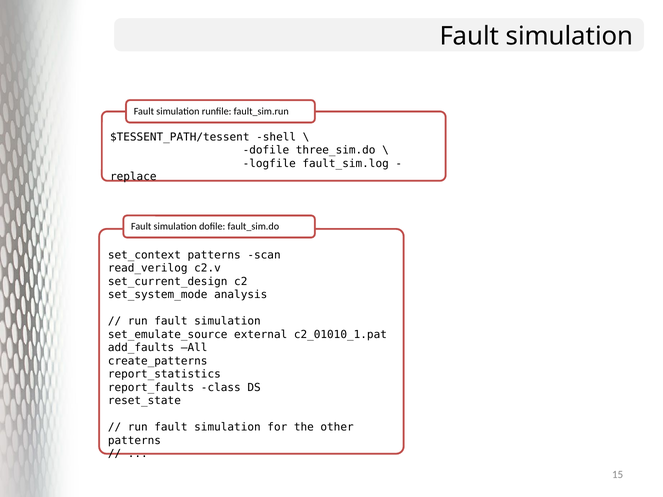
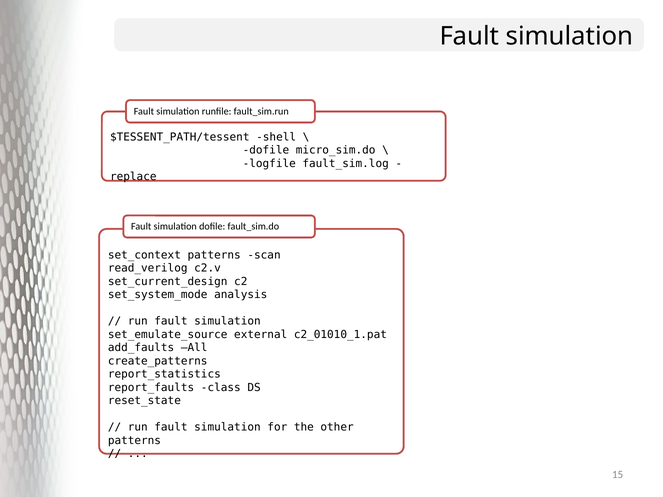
three_sim.do: three_sim.do -> micro_sim.do (336, 150)
